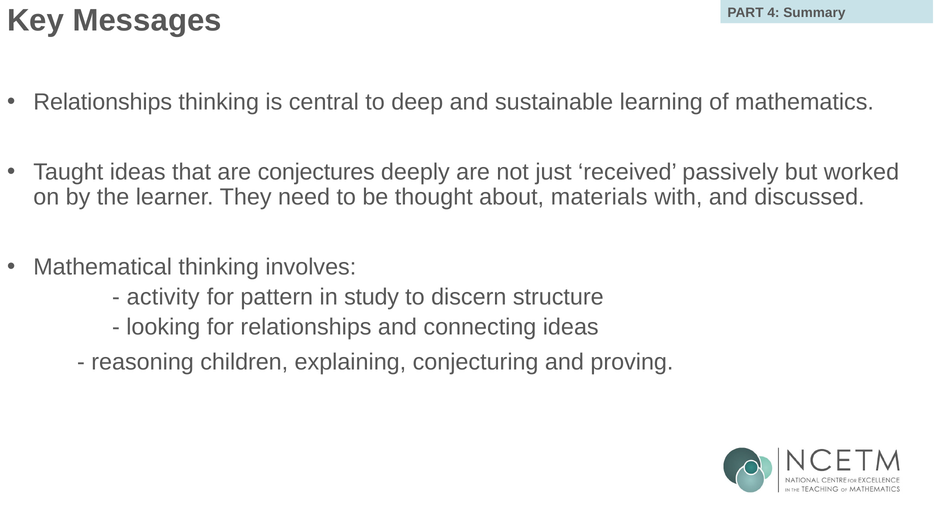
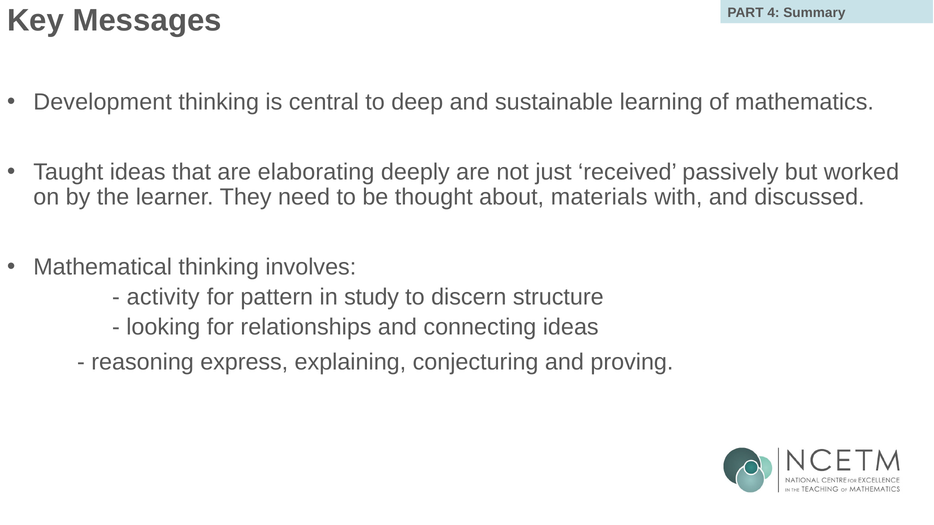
Relationships: Relationships -> Development (103, 102)
conjectures: conjectures -> elaborating (316, 172)
children: children -> express (244, 362)
